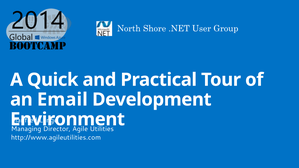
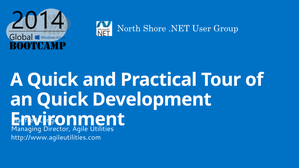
an Email: Email -> Quick (62, 100)
